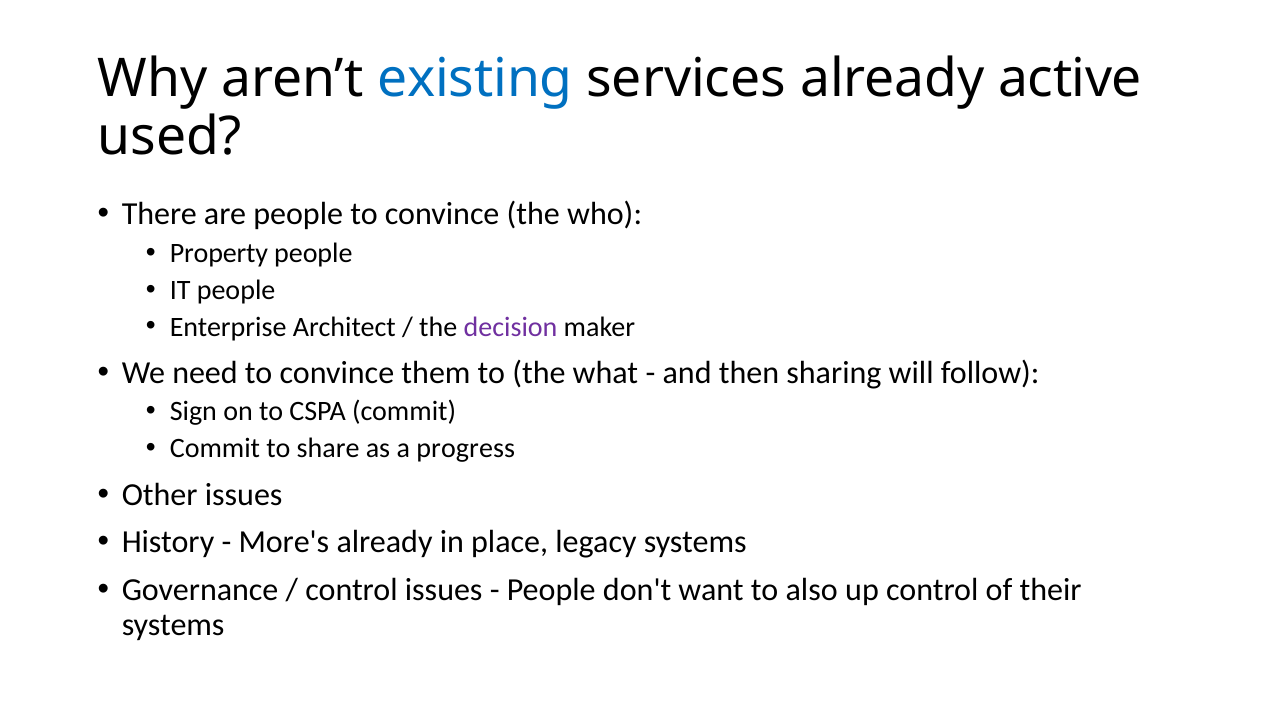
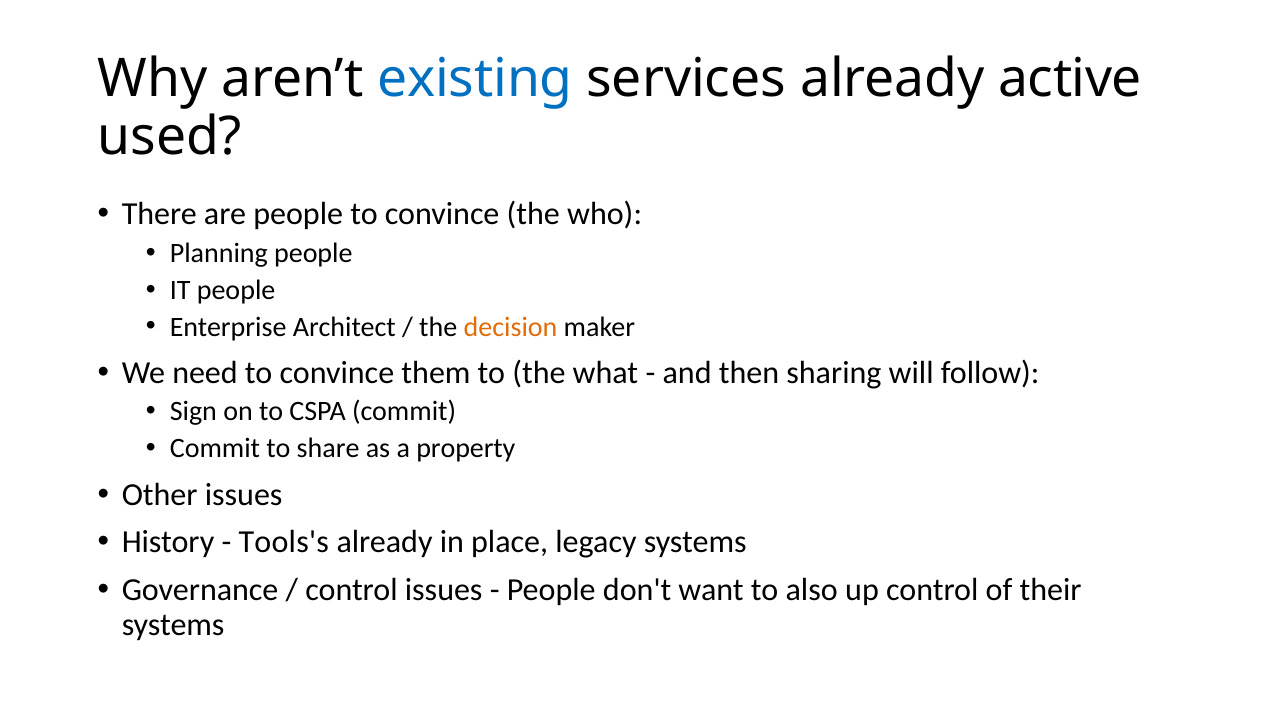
Property: Property -> Planning (219, 253)
decision colour: purple -> orange (511, 327)
progress: progress -> property (466, 449)
More's: More's -> Tools's (284, 543)
